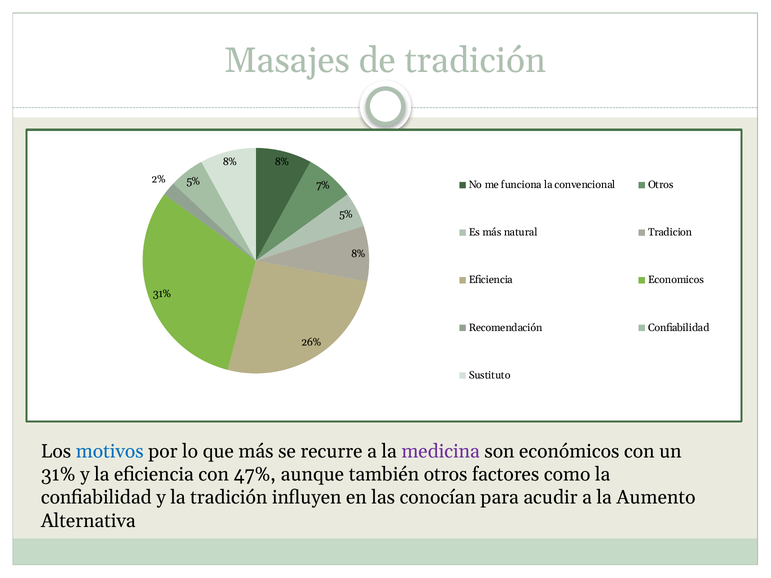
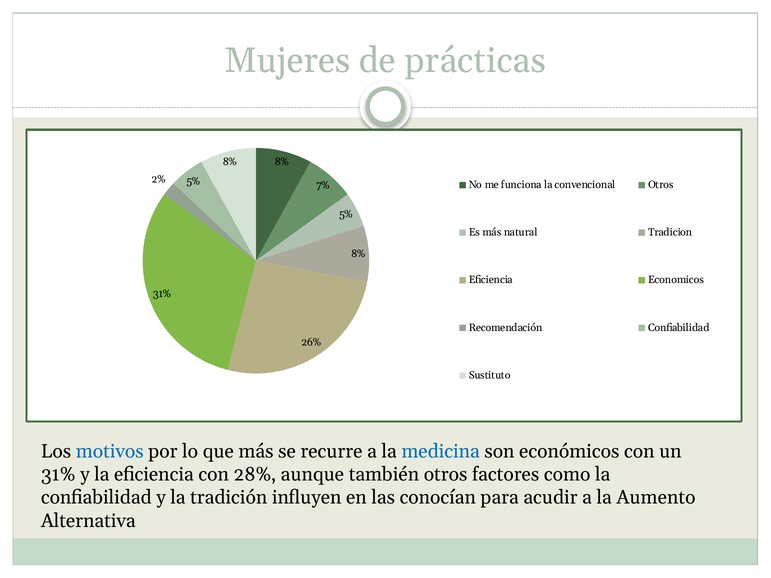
Masajes: Masajes -> Mujeres (287, 61)
de tradición: tradición -> prácticas (475, 61)
medicina colour: purple -> blue (441, 452)
47%: 47% -> 28% (255, 475)
